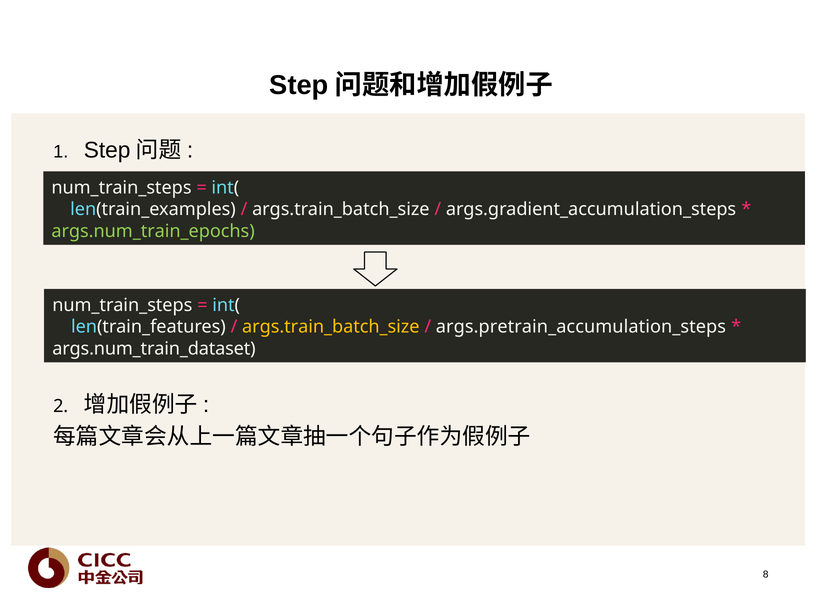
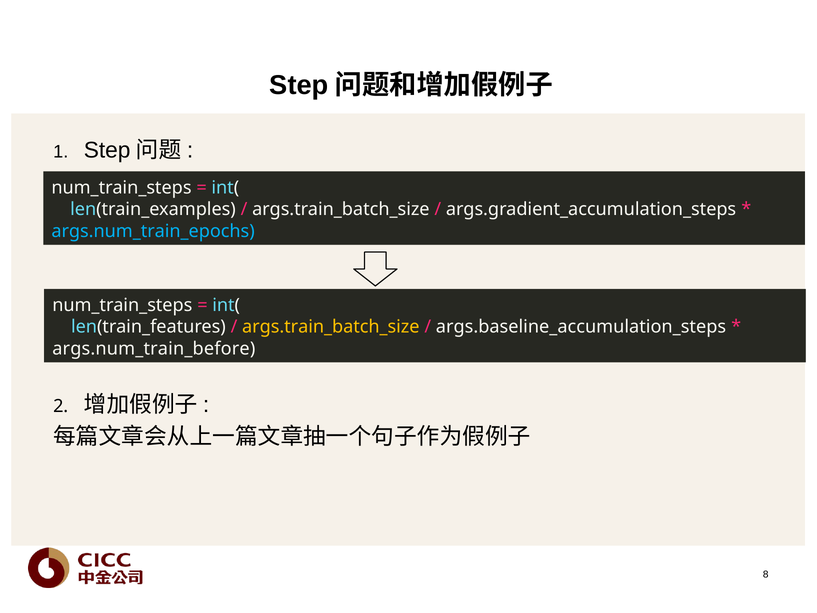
args.num_train_epochs colour: light green -> light blue (153, 231)
args.pretrain_accumulation_steps: args.pretrain_accumulation_steps -> args.baseline_accumulation_steps (581, 327)
args.num_train_dataset: args.num_train_dataset -> args.num_train_before (154, 349)
